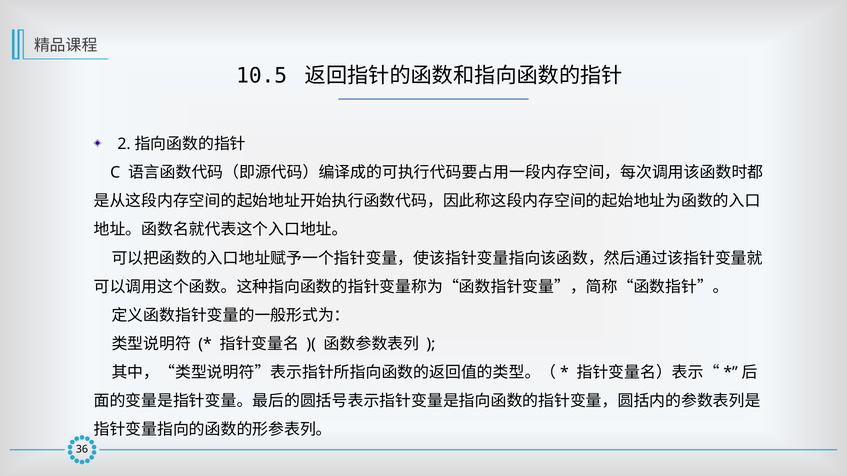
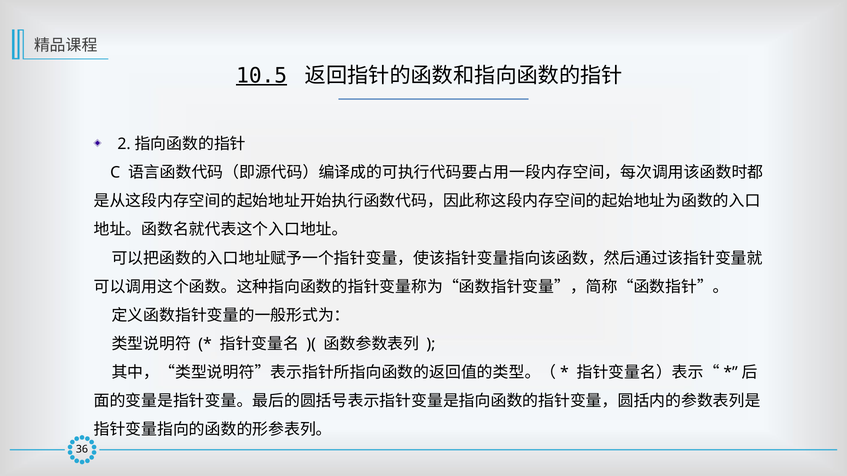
10.5 underline: none -> present (262, 76)
